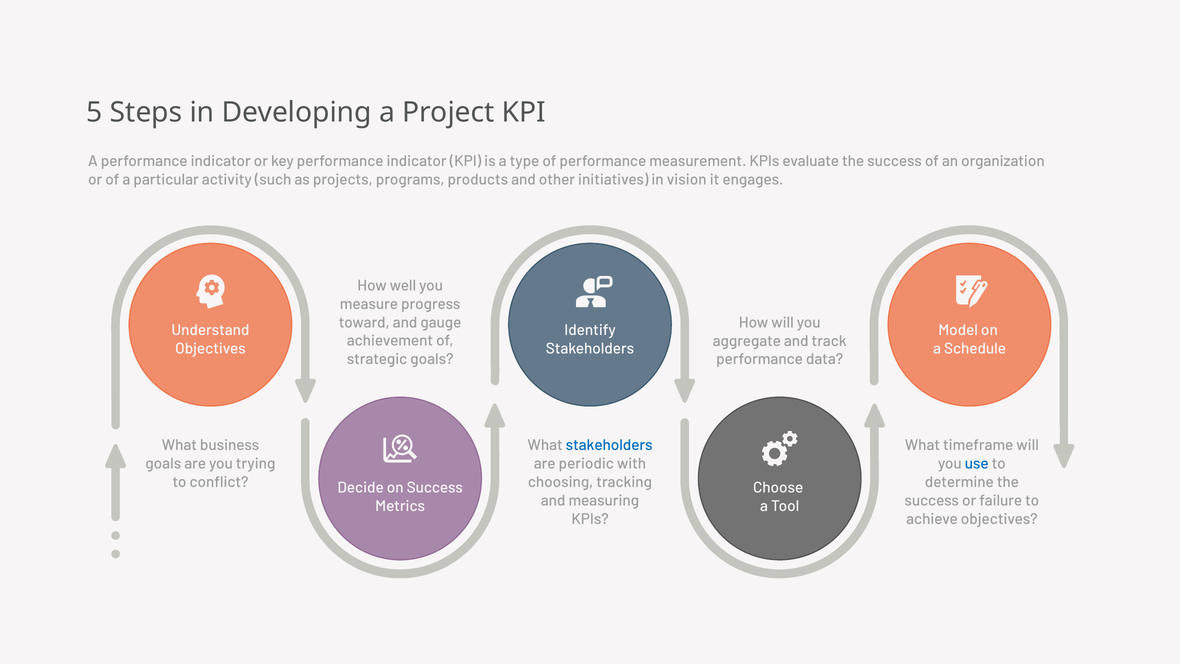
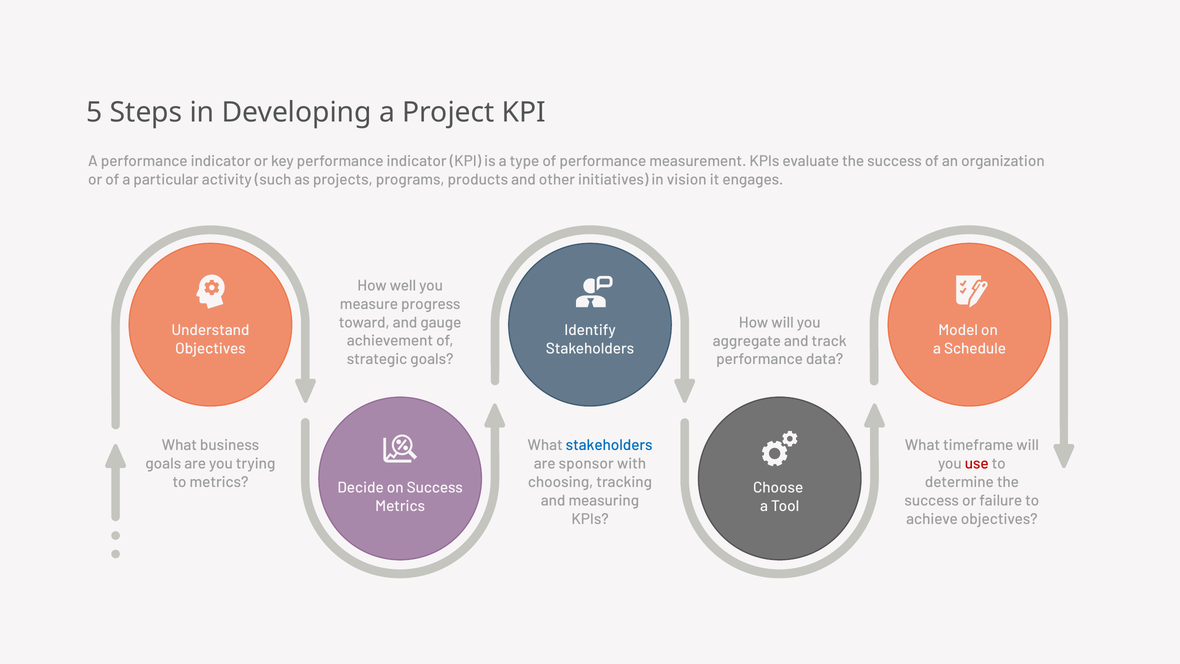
periodic: periodic -> sponsor (586, 464)
use colour: blue -> red (977, 464)
to conflict: conflict -> metrics (219, 482)
